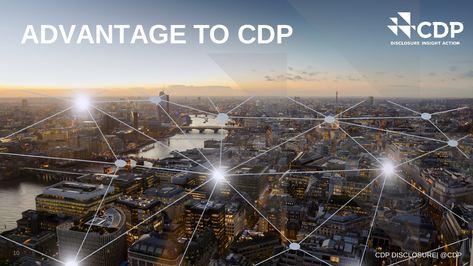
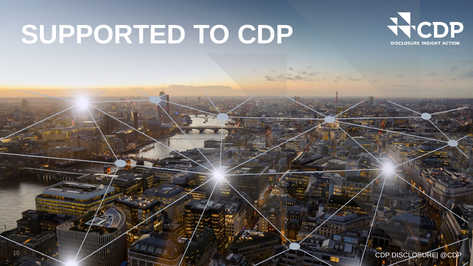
ADVANTAGE: ADVANTAGE -> SUPPORTED (104, 35)
